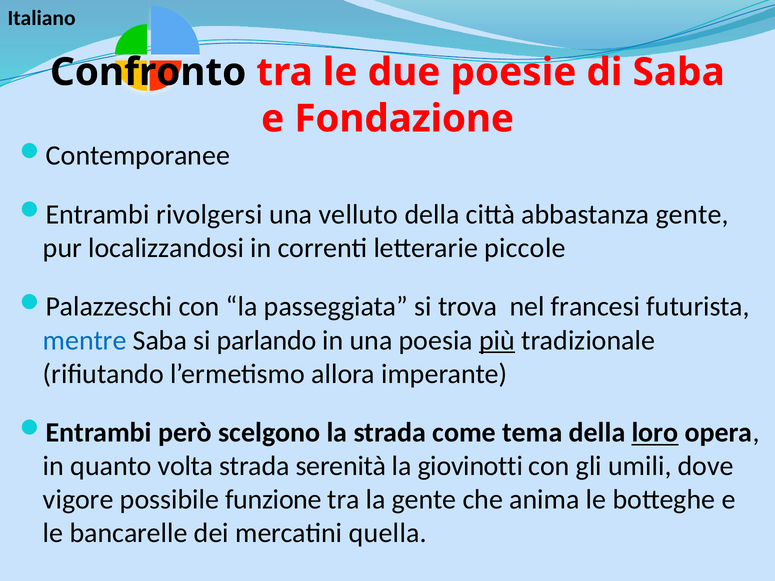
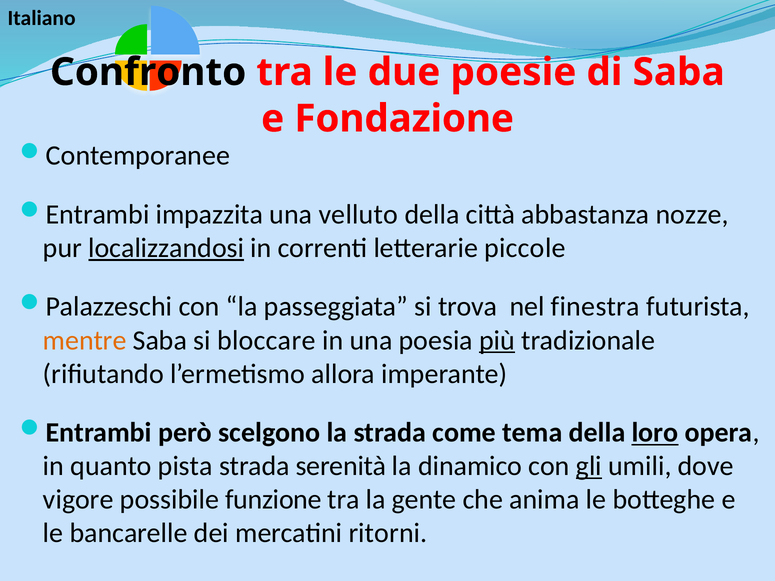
rivolgersi: rivolgersi -> impazzita (209, 215)
abbastanza gente: gente -> nozze (692, 215)
localizzandosi underline: none -> present (166, 248)
francesi: francesi -> finestra (595, 307)
mentre colour: blue -> orange (85, 340)
parlando: parlando -> bloccare (266, 340)
volta: volta -> pista (185, 466)
giovinotti: giovinotti -> dinamico (470, 466)
gli underline: none -> present (589, 466)
quella: quella -> ritorni (388, 533)
